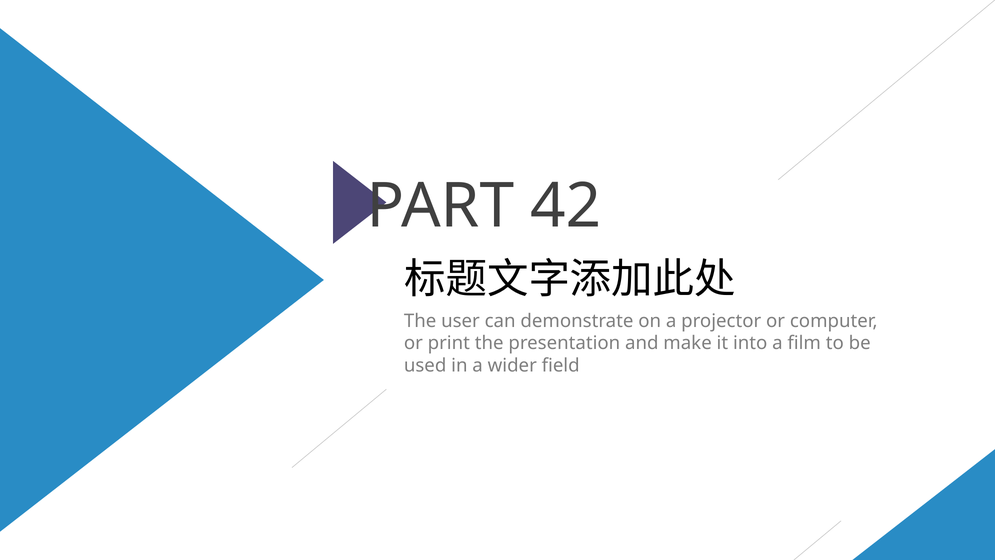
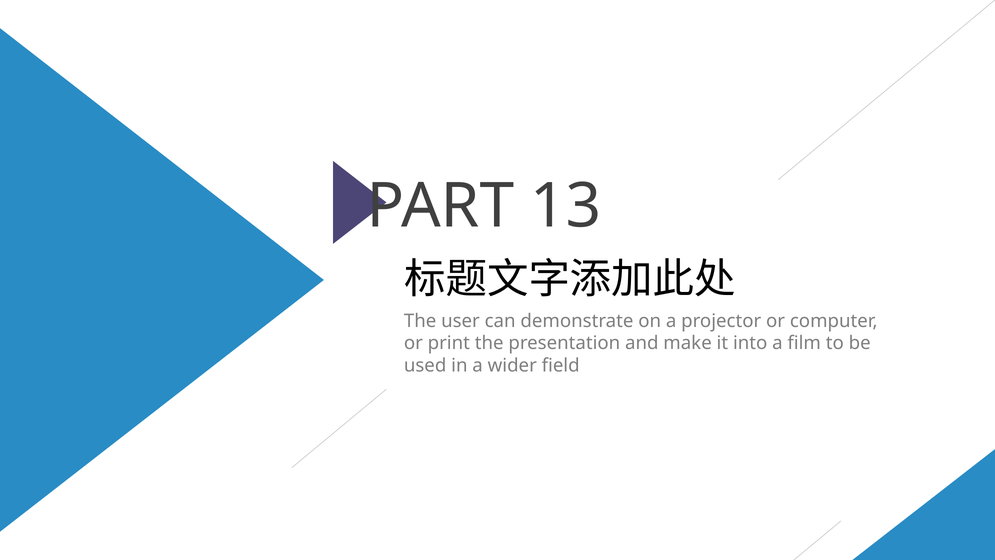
42: 42 -> 13 (566, 206)
